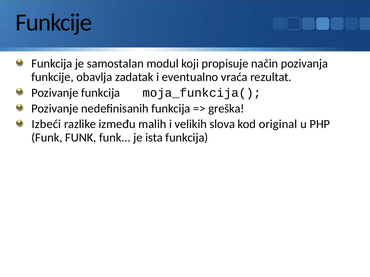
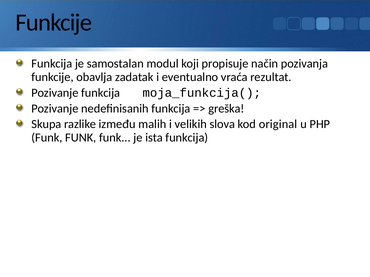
Izbeći: Izbeći -> Skupa (46, 124)
